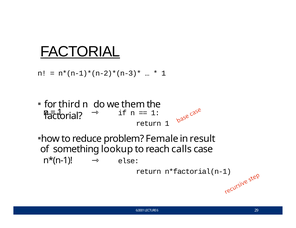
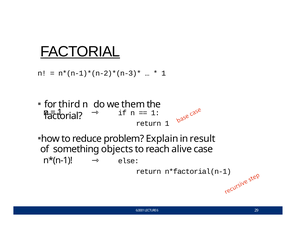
Female: Female -> Explain (162, 139)
lookup: lookup -> objects (117, 150)
calls: calls -> alive (182, 150)
